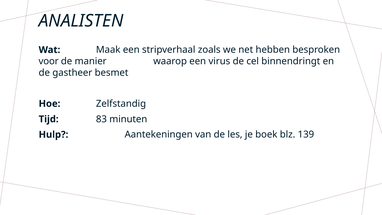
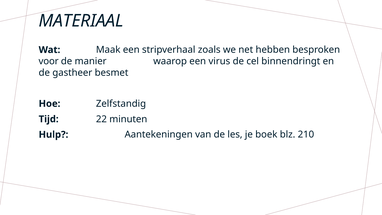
ANALISTEN: ANALISTEN -> MATERIAAL (81, 21)
83: 83 -> 22 (101, 119)
139: 139 -> 210 (306, 134)
